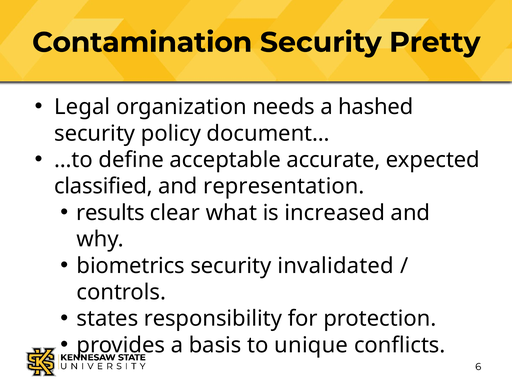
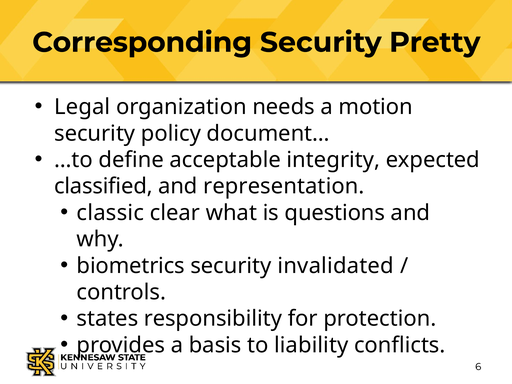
Contamination: Contamination -> Corresponding (142, 42)
hashed: hashed -> motion (376, 107)
accurate: accurate -> integrity (333, 160)
results: results -> classic (110, 213)
increased: increased -> questions (335, 213)
unique: unique -> liability (311, 345)
